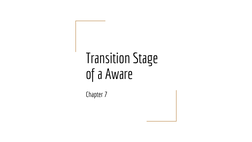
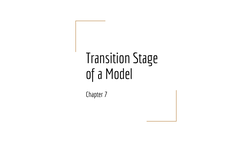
Aware: Aware -> Model (119, 74)
